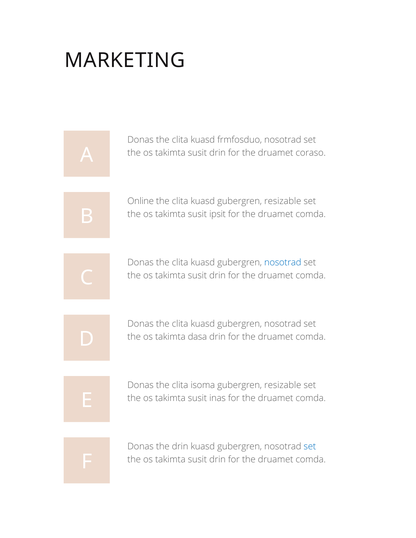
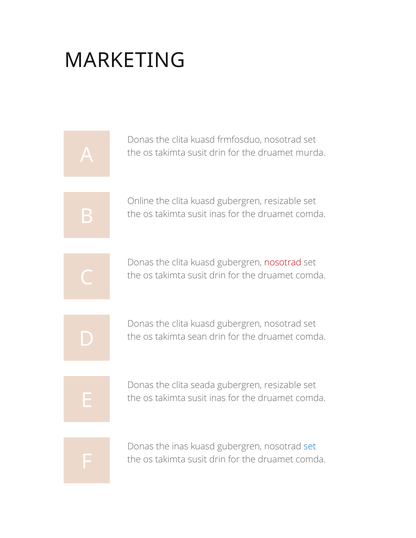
coraso: coraso -> murda (311, 153)
ipsit: ipsit -> inas (217, 214)
nosotrad colour: blue -> red (283, 263)
dasa: dasa -> sean (197, 337)
isoma: isoma -> seada (203, 385)
the drin: drin -> inas (180, 447)
